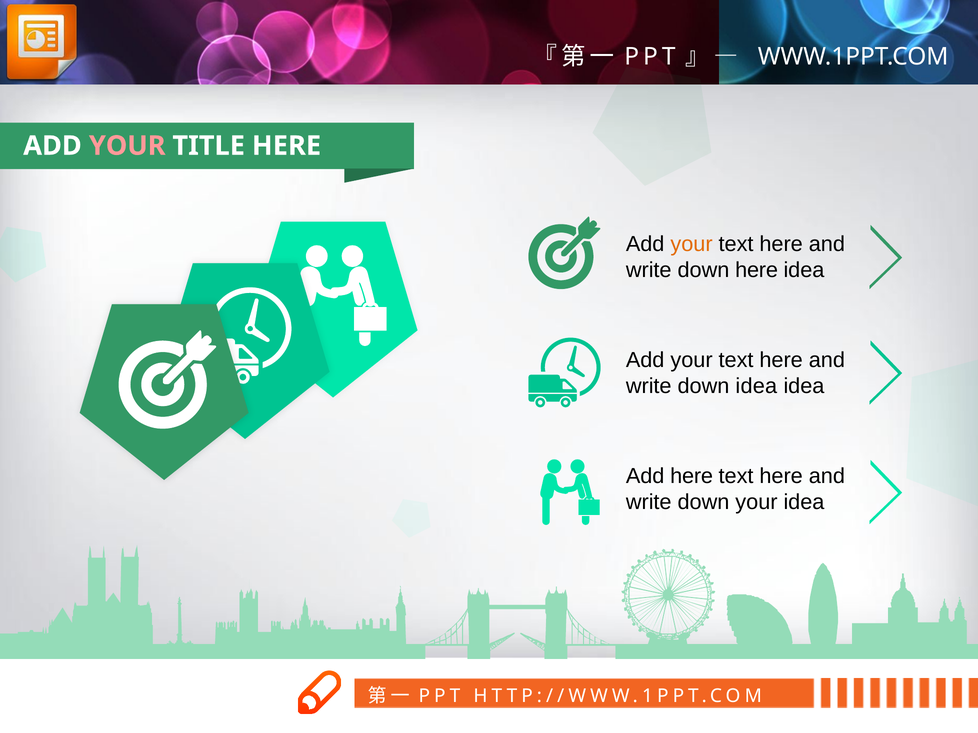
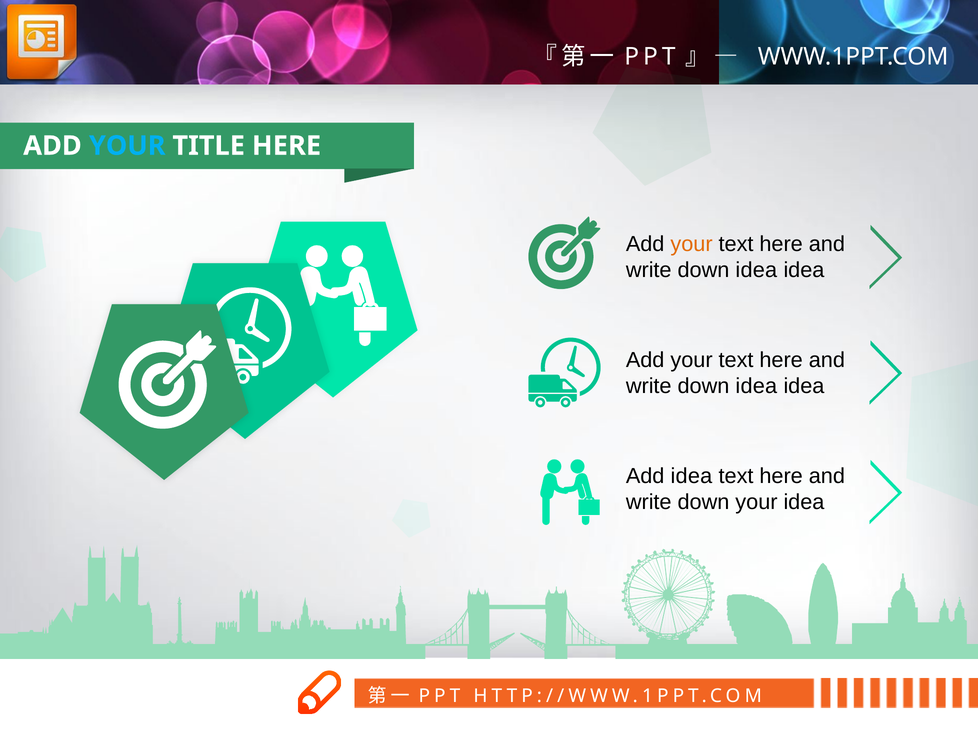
YOUR colour: pink -> light blue (127, 146)
here: here -> idea (756, 270)
Add here: here -> idea (691, 477)
